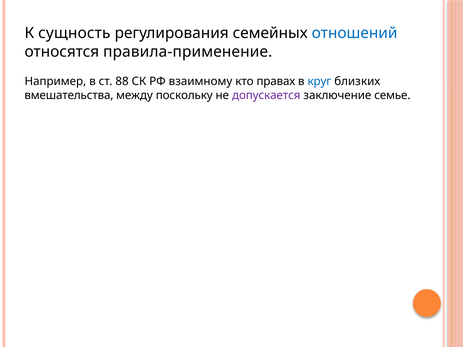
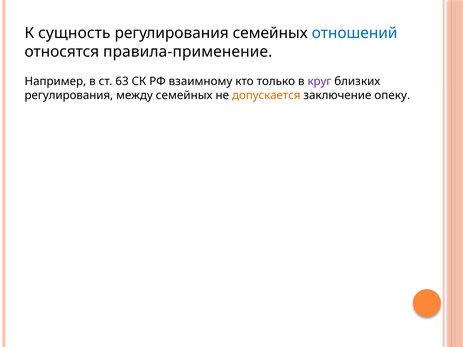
88: 88 -> 63 (122, 81)
правах: правах -> только (276, 81)
круг colour: blue -> purple (319, 81)
вмешательства: вмешательства -> регулирования (69, 95)
между поскольку: поскольку -> семейных (184, 95)
допускается colour: purple -> orange (266, 95)
семье: семье -> опеку (392, 95)
